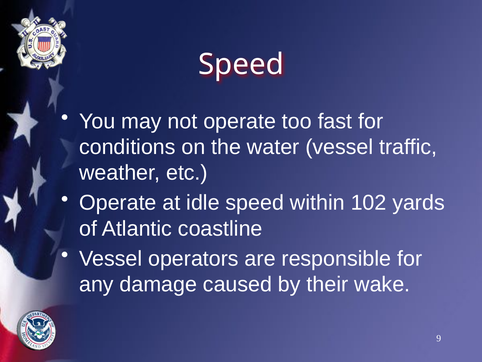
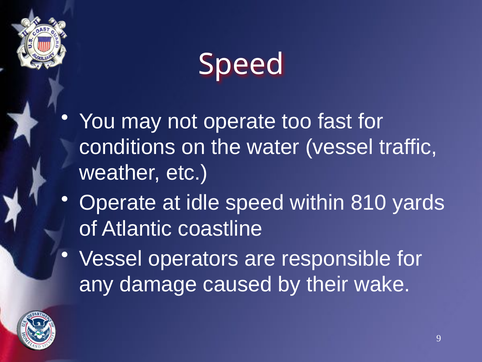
102: 102 -> 810 (369, 203)
